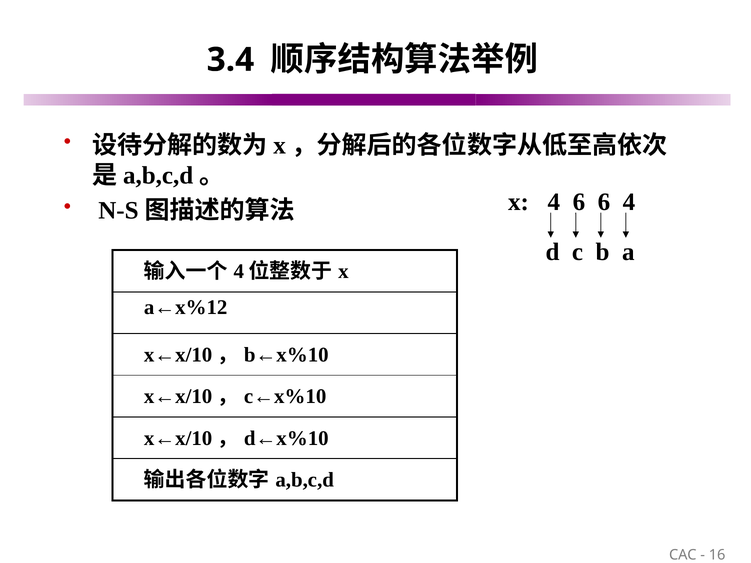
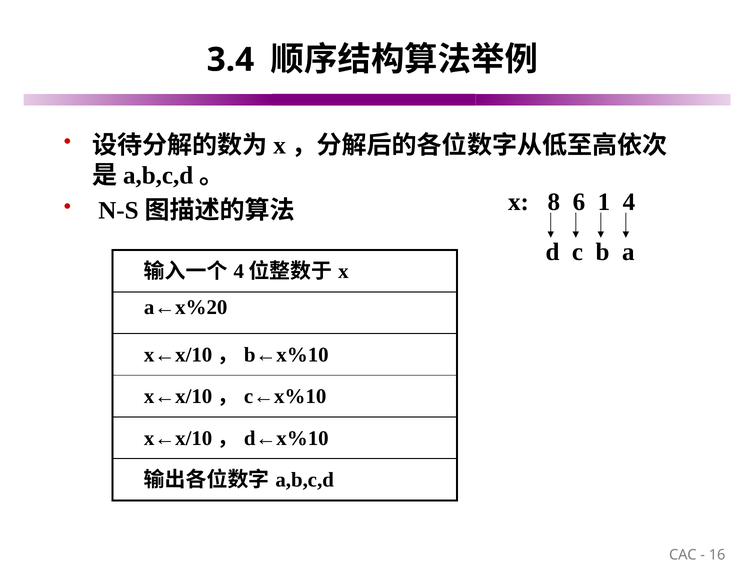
x 4: 4 -> 8 (554, 202)
6 6: 6 -> 1 (604, 202)
a←x%12: a←x%12 -> a←x%20 (186, 308)
